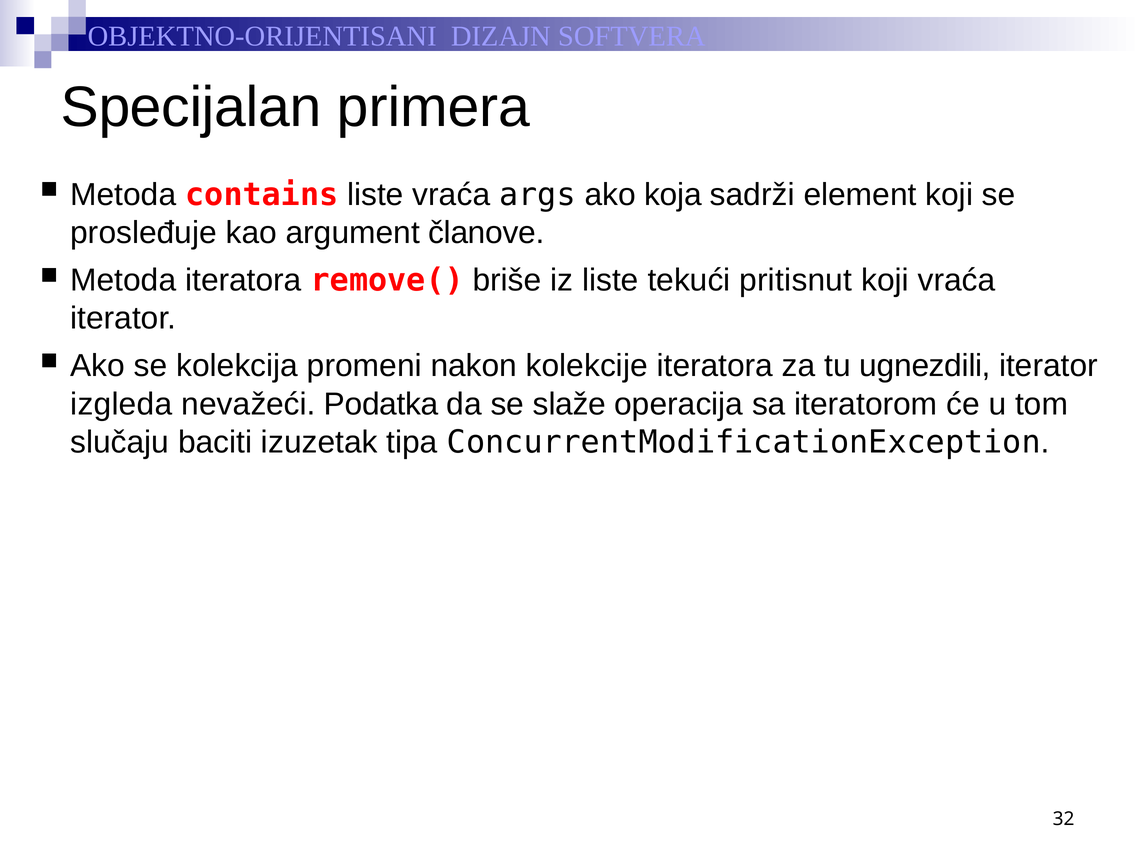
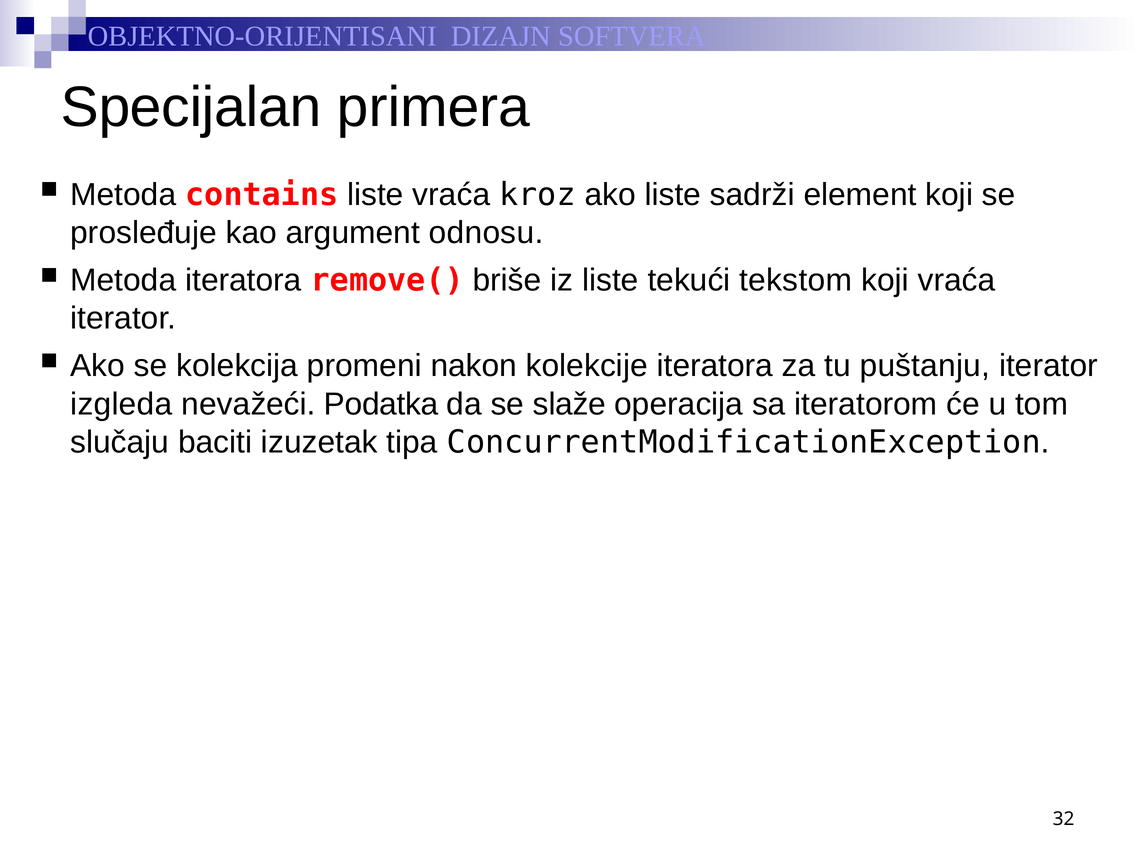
args: args -> kroz (537, 195)
ako koja: koja -> liste (673, 195)
članove: članove -> odnosu (486, 233)
pritisnut: pritisnut -> tekstom (796, 280)
ugnezdili: ugnezdili -> puštanju (925, 366)
